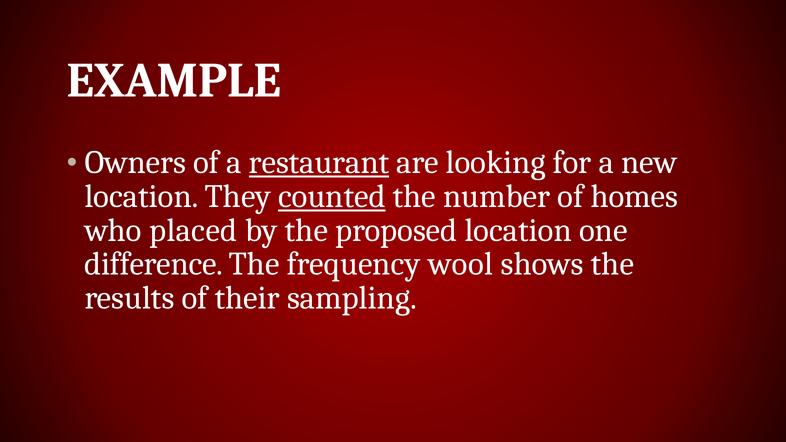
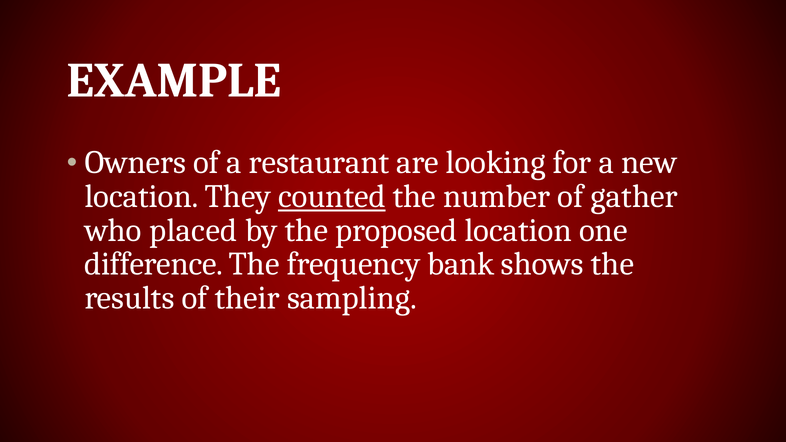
restaurant underline: present -> none (319, 163)
homes: homes -> gather (634, 197)
wool: wool -> bank (461, 264)
